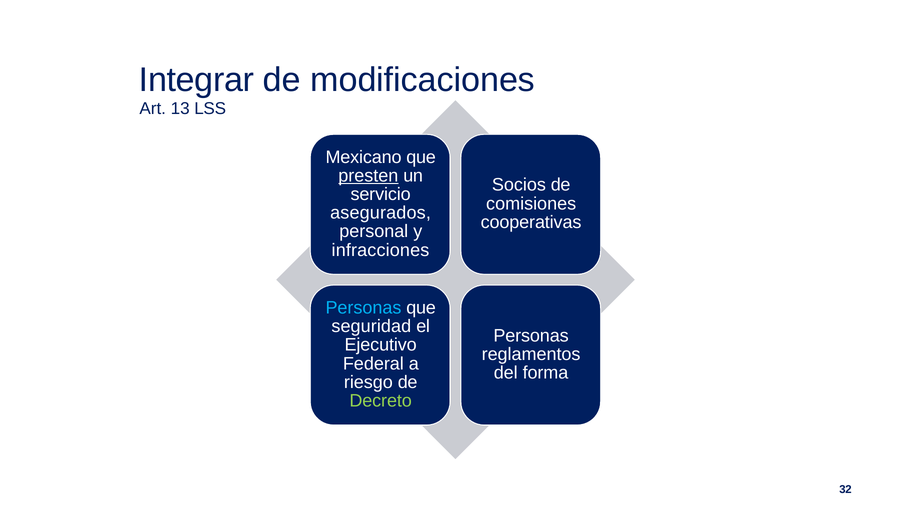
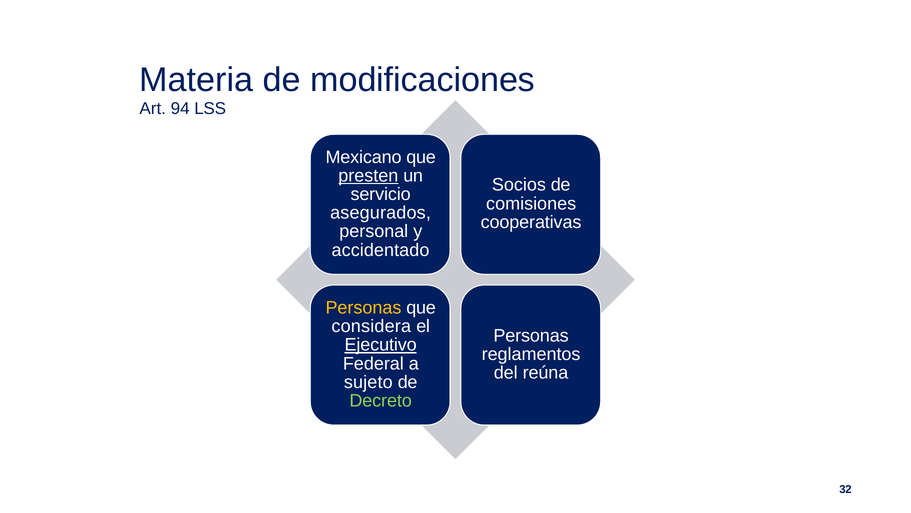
Integrar: Integrar -> Materia (196, 80)
13: 13 -> 94 (180, 109)
infracciones: infracciones -> accidentado (381, 250)
Personas colour: light blue -> yellow (363, 307)
seguridad: seguridad -> considera (371, 326)
Ejecutivo underline: none -> present (381, 345)
forma: forma -> reúna (545, 373)
riesgo: riesgo -> sujeto (368, 382)
